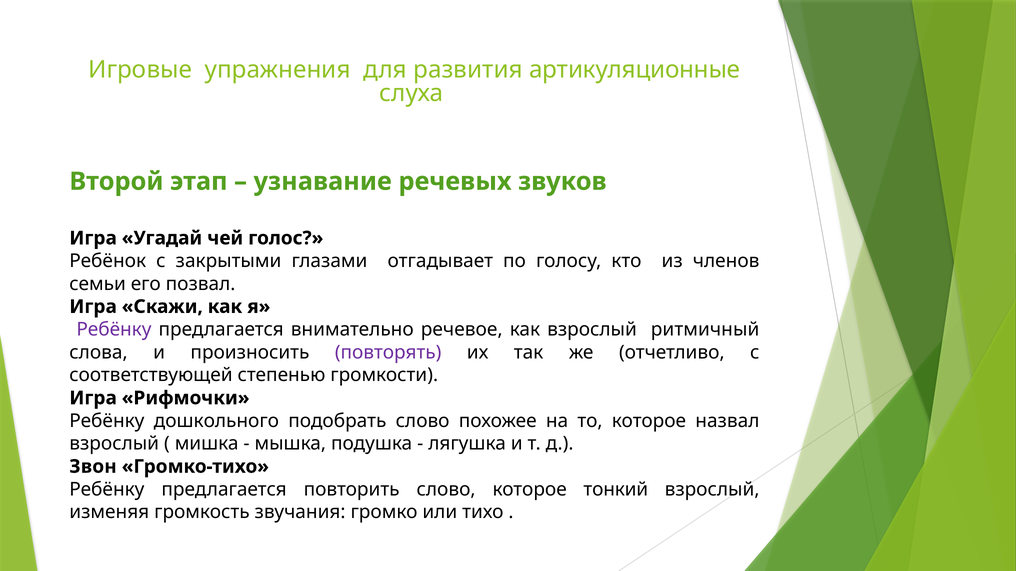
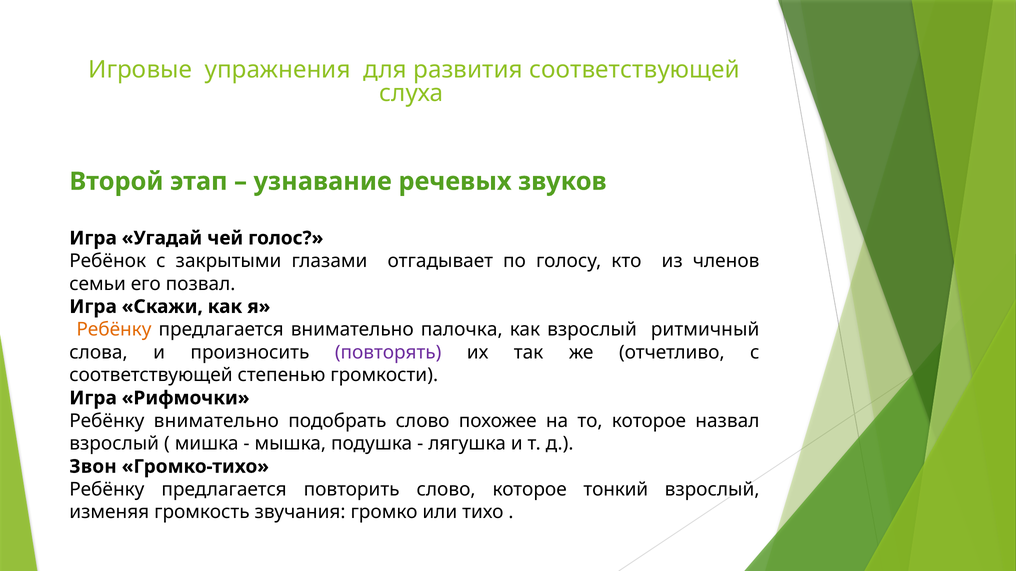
развития артикуляционные: артикуляционные -> соответствующей (635, 70)
Ребёнку colour: purple -> orange (114, 330)
речевое: речевое -> палочка (462, 330)
Ребёнку дошкольного: дошкольного -> внимательно (216, 421)
